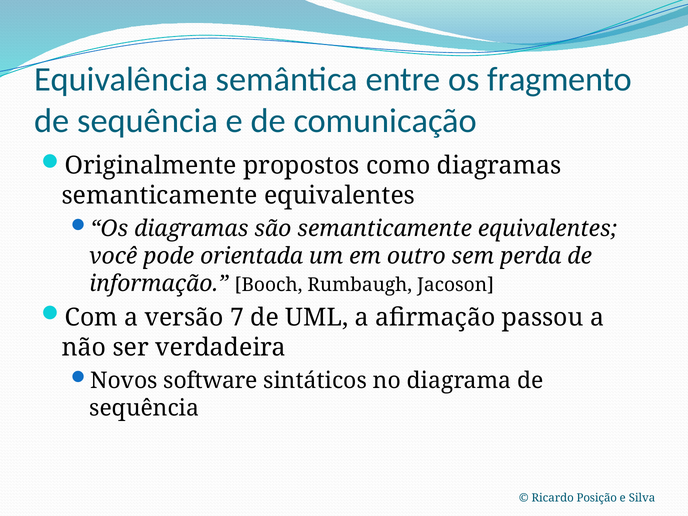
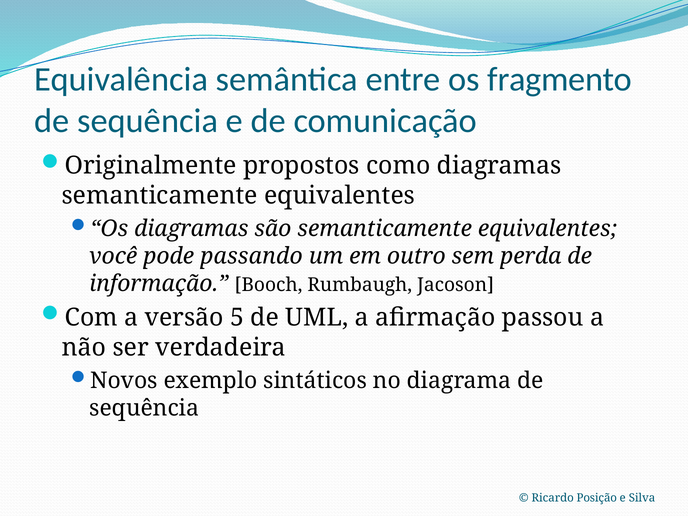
orientada: orientada -> passando (251, 256)
7: 7 -> 5 (237, 318)
software: software -> exemplo (211, 381)
